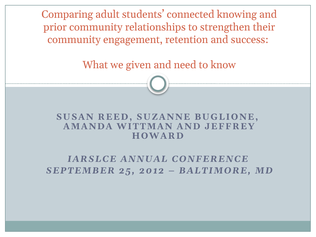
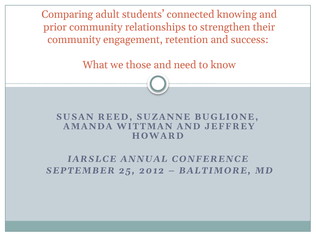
given: given -> those (138, 65)
